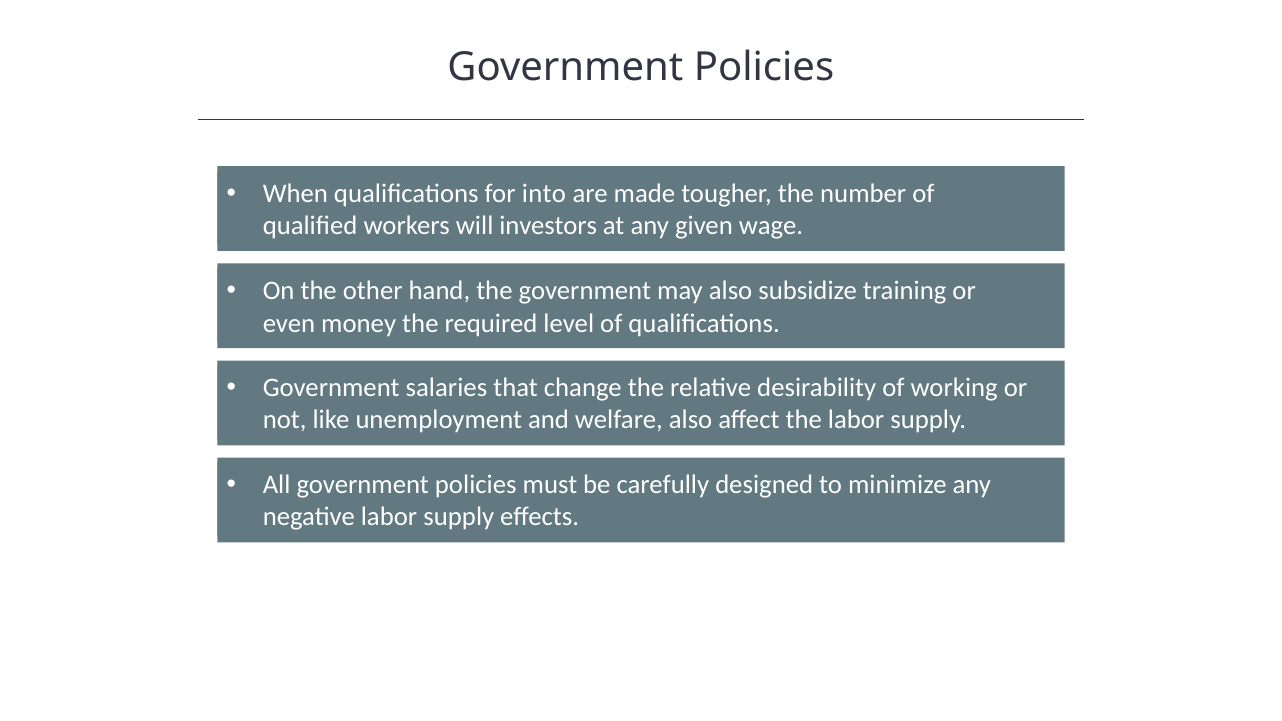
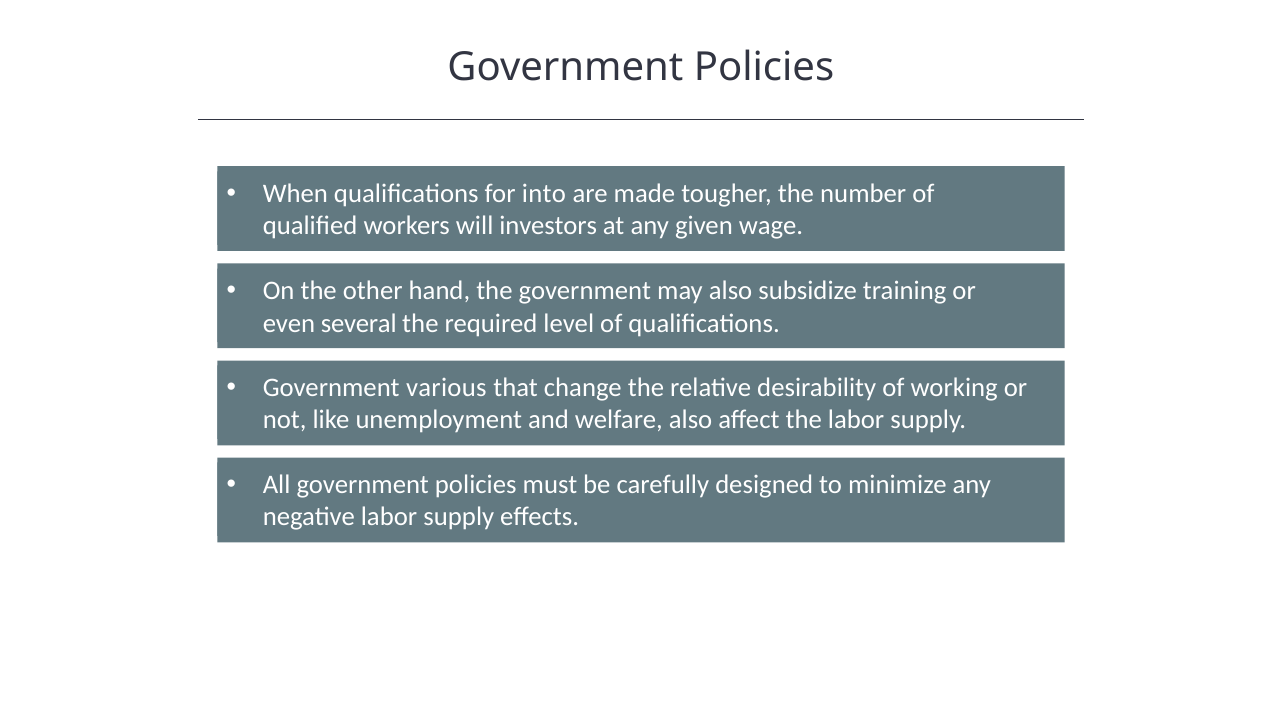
money: money -> several (359, 323)
salaries: salaries -> various (446, 388)
